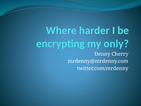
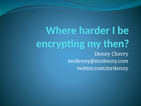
only: only -> then (116, 44)
